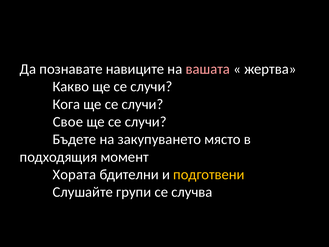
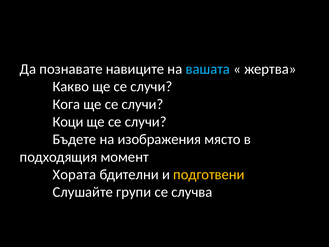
вашата colour: pink -> light blue (208, 69)
Свое: Свое -> Коци (68, 122)
закупуването: закупуването -> изображения (159, 139)
